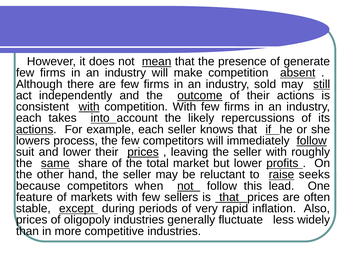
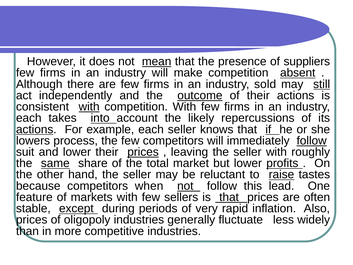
generate: generate -> suppliers (307, 61)
seeks: seeks -> tastes (314, 174)
